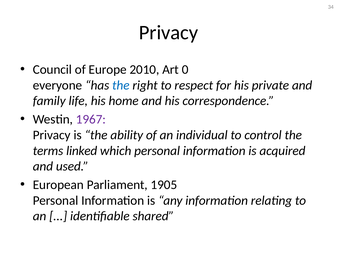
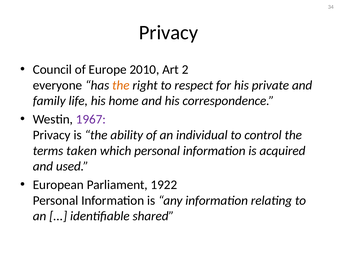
0: 0 -> 2 (185, 69)
the colour: blue -> orange (121, 85)
linked: linked -> taken (82, 151)
1905: 1905 -> 1922 (164, 185)
